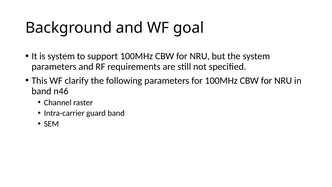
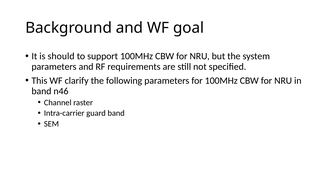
is system: system -> should (61, 56)
